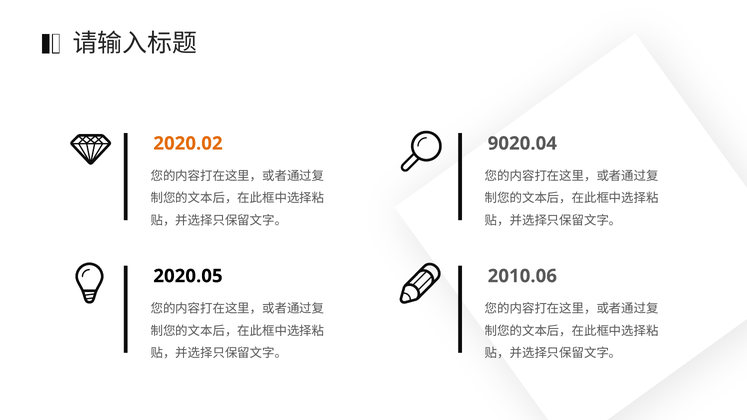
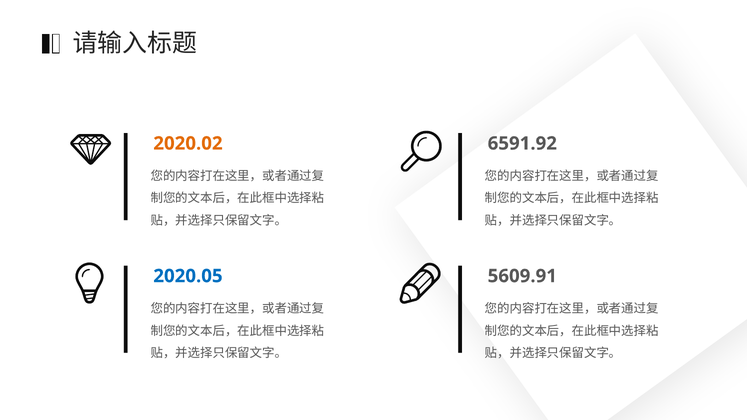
9020.04: 9020.04 -> 6591.92 (522, 144)
2020.05 colour: black -> blue (188, 276)
2010.06: 2010.06 -> 5609.91 (522, 276)
